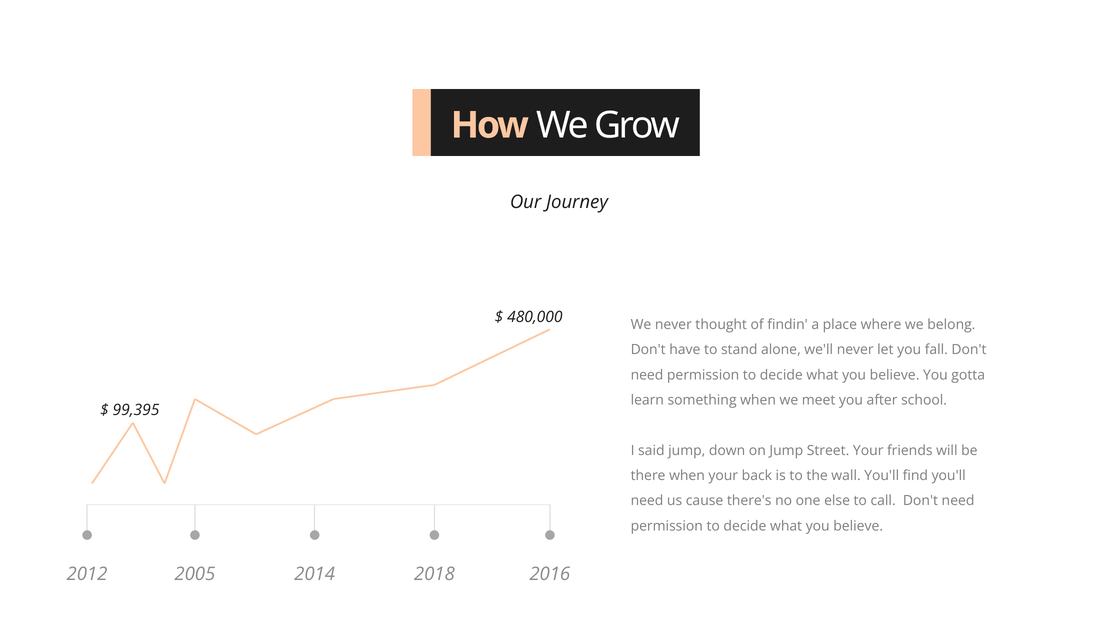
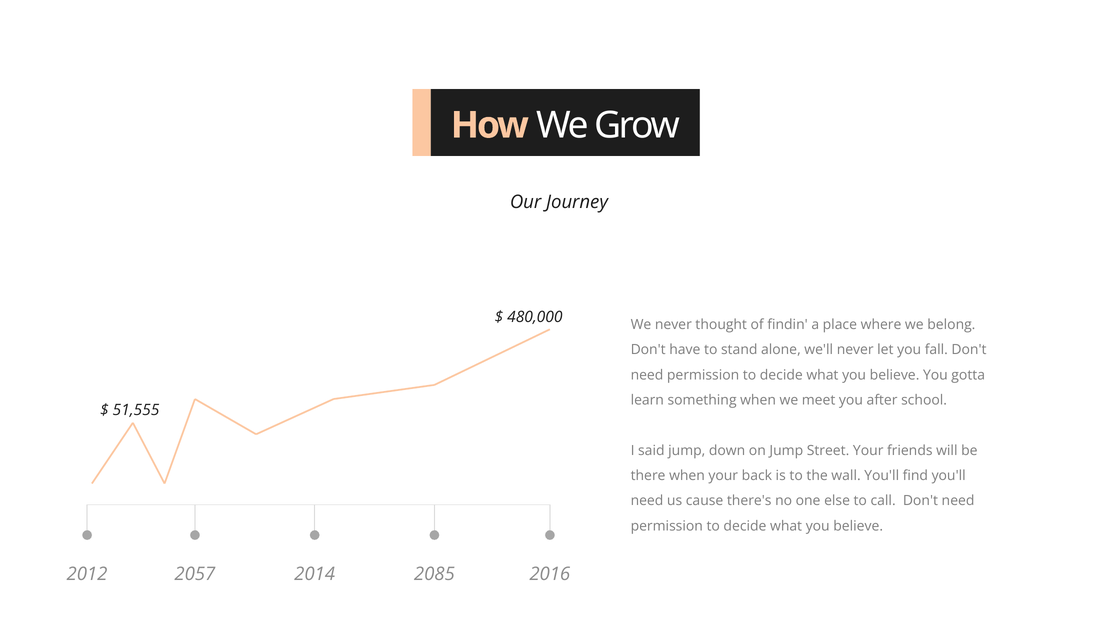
99,395: 99,395 -> 51,555 (136, 410)
2005: 2005 -> 2057 (195, 574)
2018: 2018 -> 2085 (434, 574)
